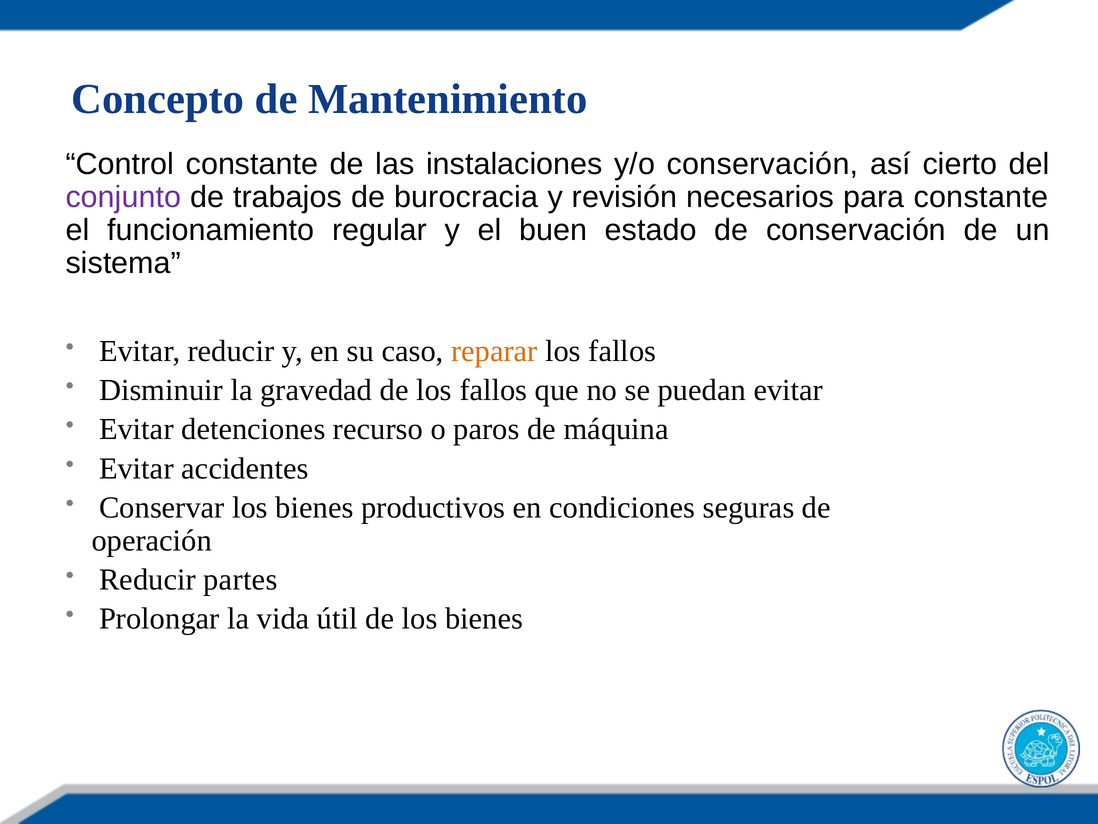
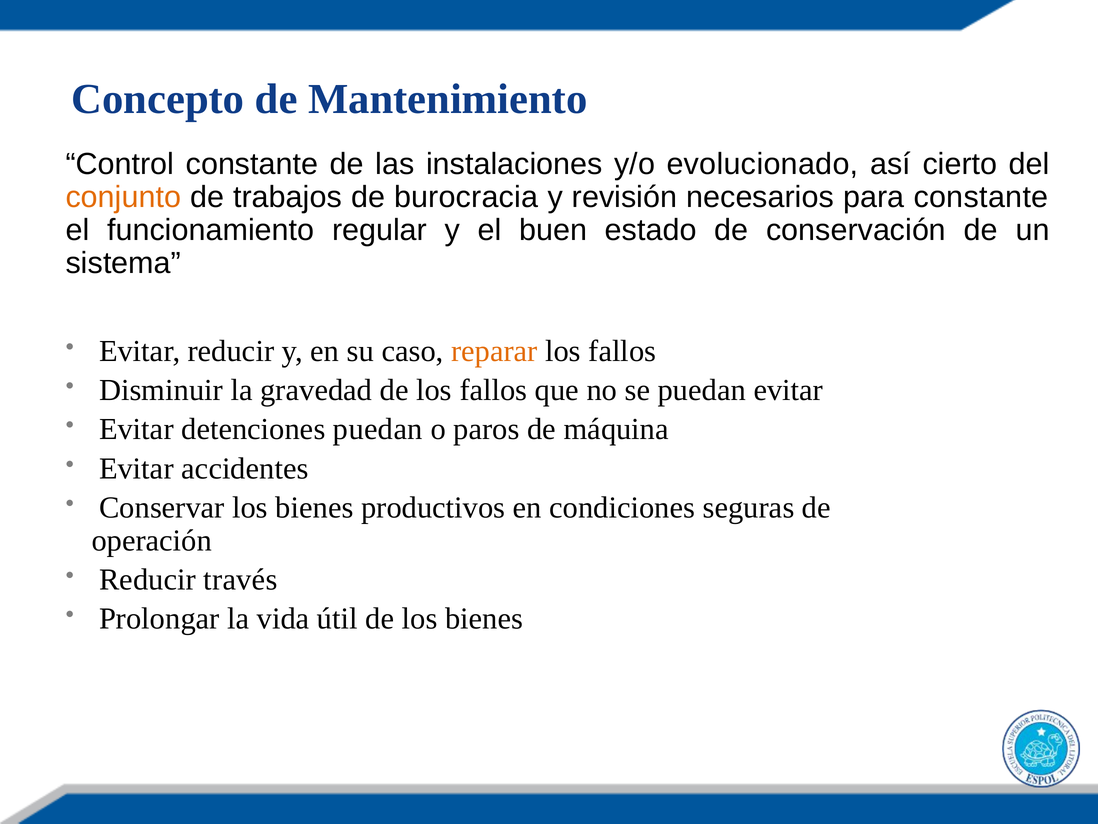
y/o conservación: conservación -> evolucionado (762, 164)
conjunto colour: purple -> orange (123, 197)
detenciones recurso: recurso -> puedan (378, 429)
partes: partes -> través (241, 579)
